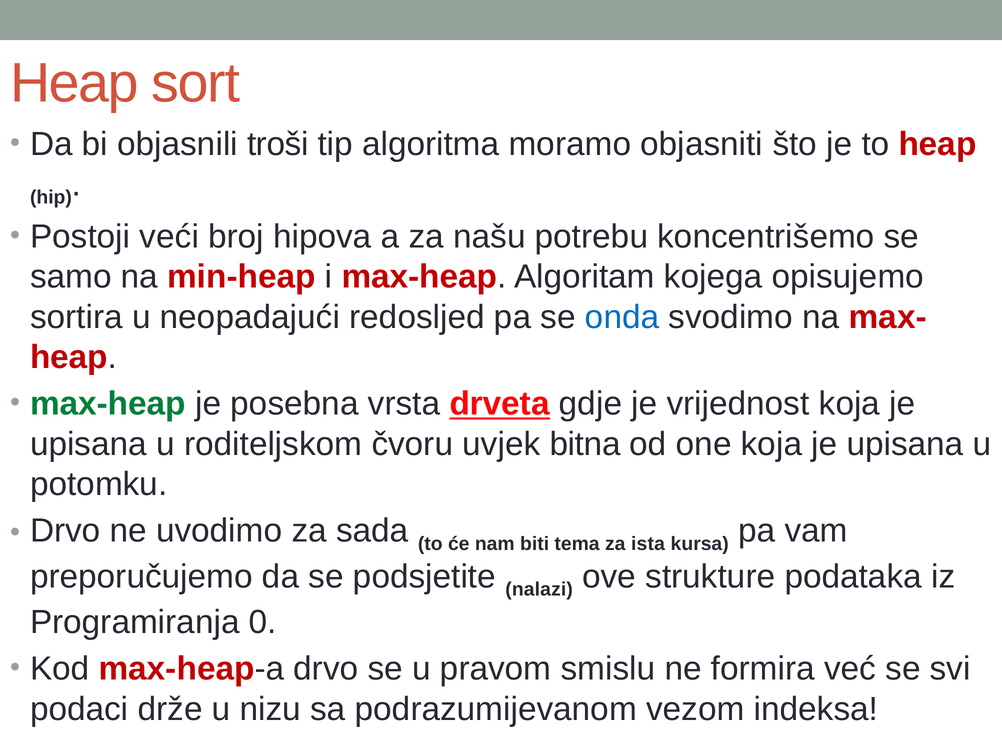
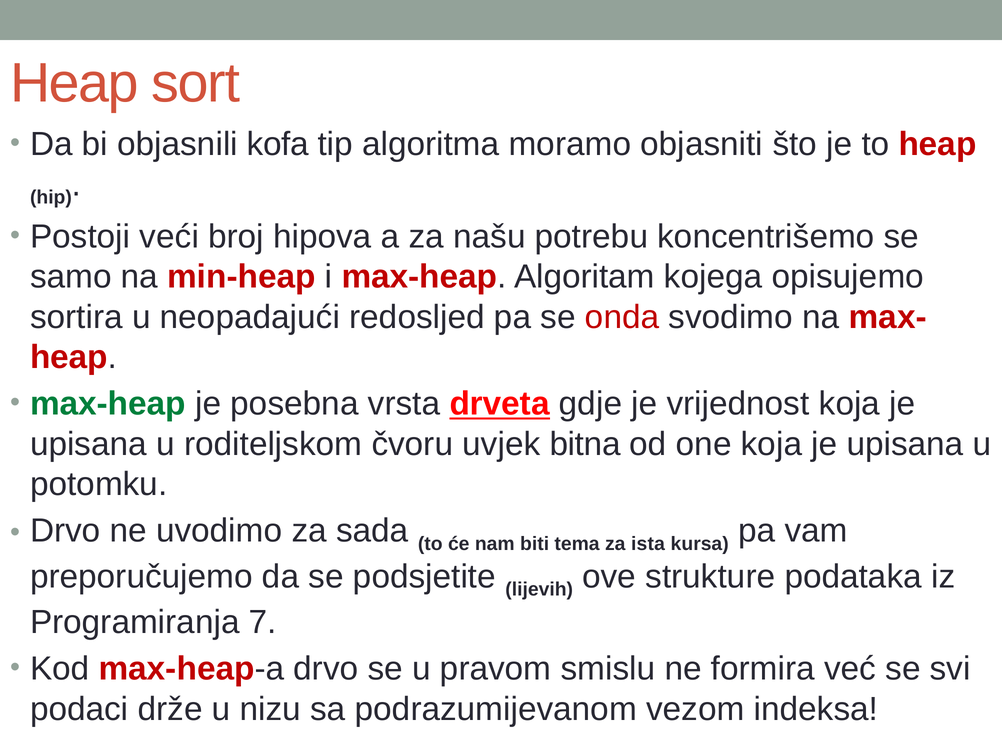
troši: troši -> kofa (278, 144)
onda colour: blue -> red (622, 317)
nalazi: nalazi -> lijevih (539, 589)
0: 0 -> 7 (263, 622)
